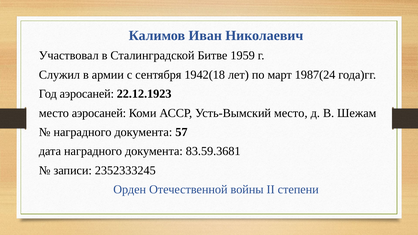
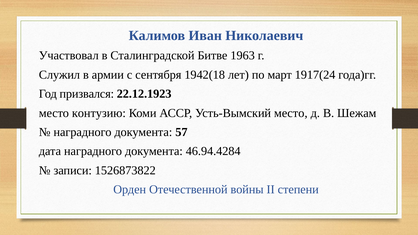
1959: 1959 -> 1963 (243, 56)
1987(24: 1987(24 -> 1917(24 (315, 75)
Год аэросаней: аэросаней -> призвался (87, 94)
место аэросаней: аэросаней -> контузию (99, 113)
83.59.3681: 83.59.3681 -> 46.94.4284 (213, 151)
2352333245: 2352333245 -> 1526873822 (125, 170)
